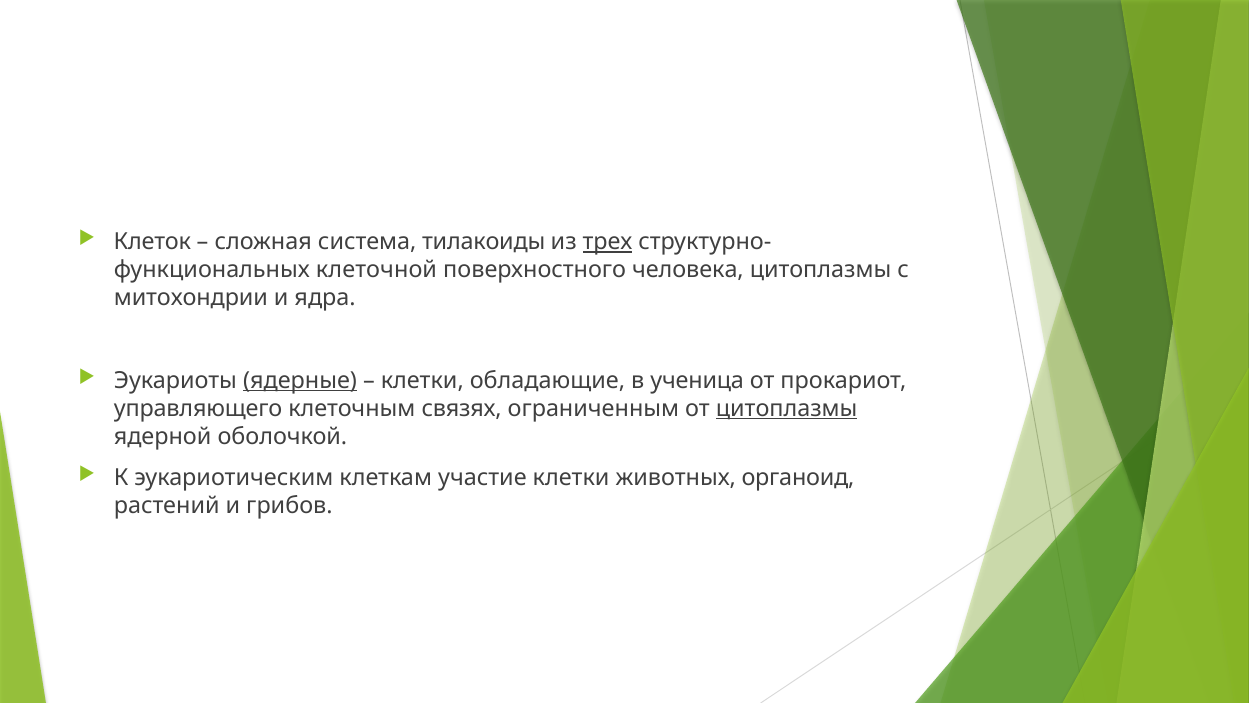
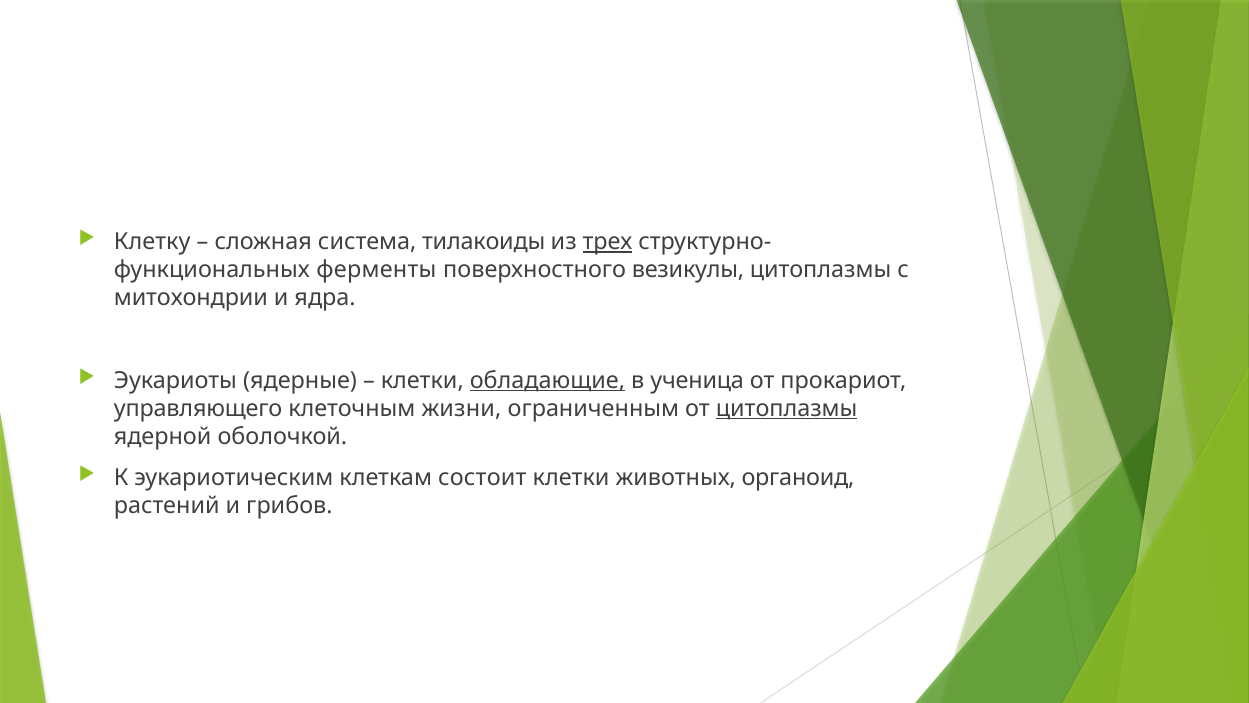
Клеток: Клеток -> Клетку (152, 242)
клеточной: клеточной -> ферменты (376, 270)
человека: человека -> везикулы (688, 270)
ядерные underline: present -> none (300, 380)
обладающие underline: none -> present (547, 380)
связях: связях -> жизни (461, 408)
участие: участие -> состоит (482, 477)
